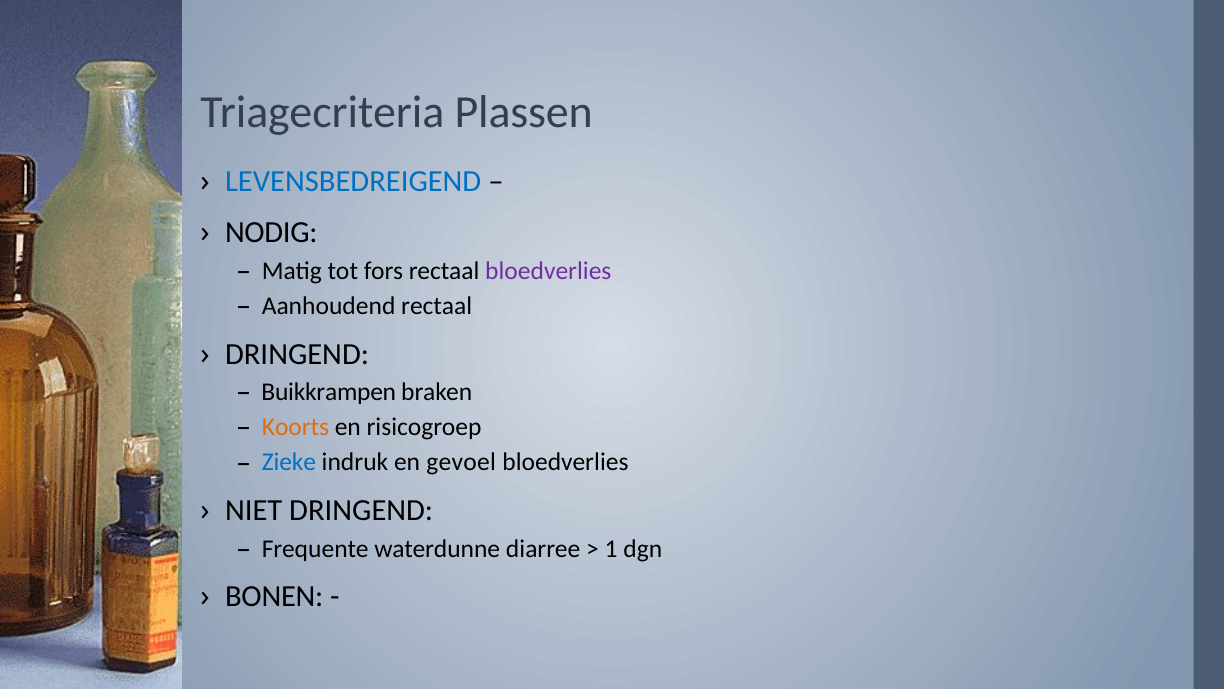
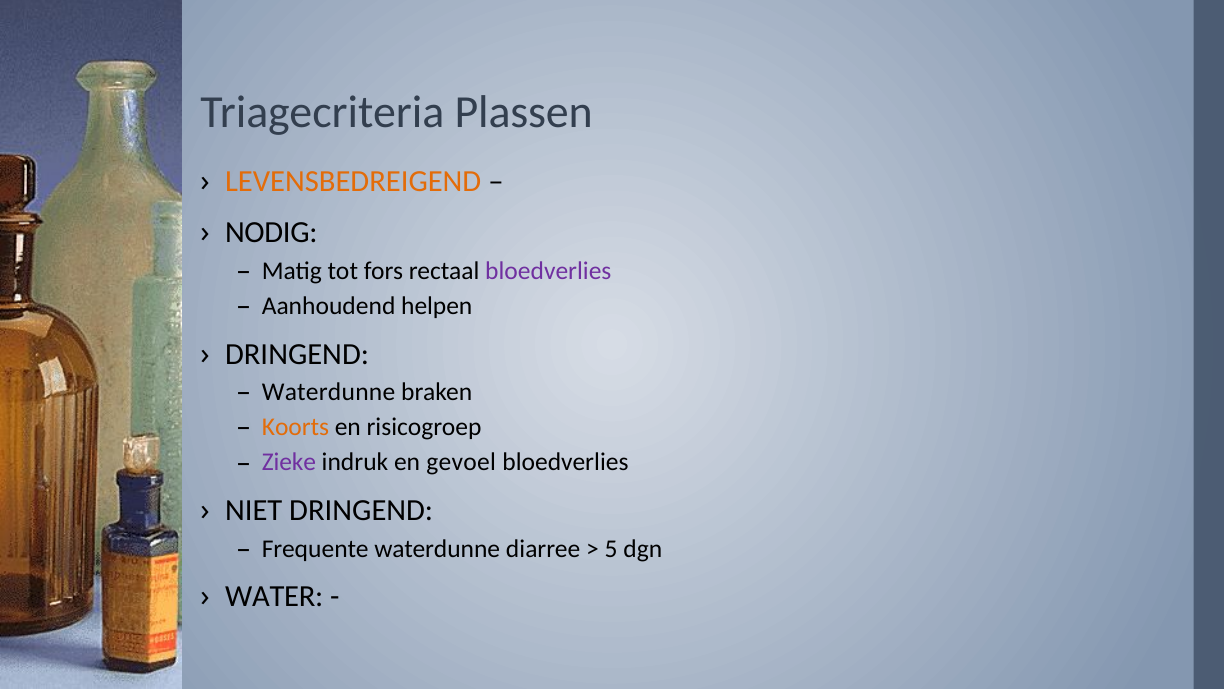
LEVENSBEDREIGEND colour: blue -> orange (353, 182)
Aanhoudend rectaal: rectaal -> helpen (437, 306)
Buikkrampen: Buikkrampen -> Waterdunne (329, 392)
Zieke colour: blue -> purple (289, 462)
1: 1 -> 5 (611, 548)
BONEN: BONEN -> WATER (274, 597)
